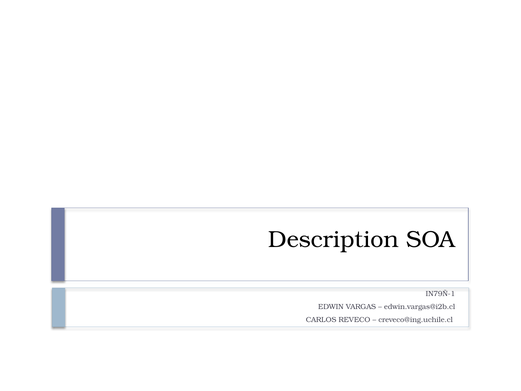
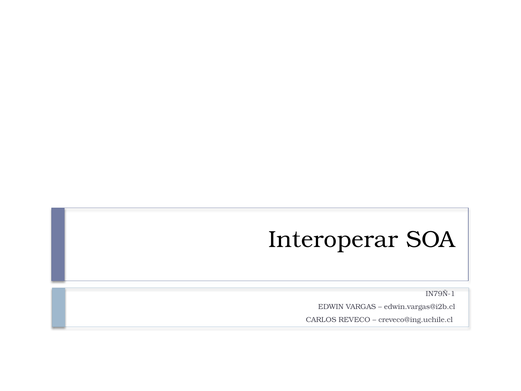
Description: Description -> Interoperar (333, 240)
